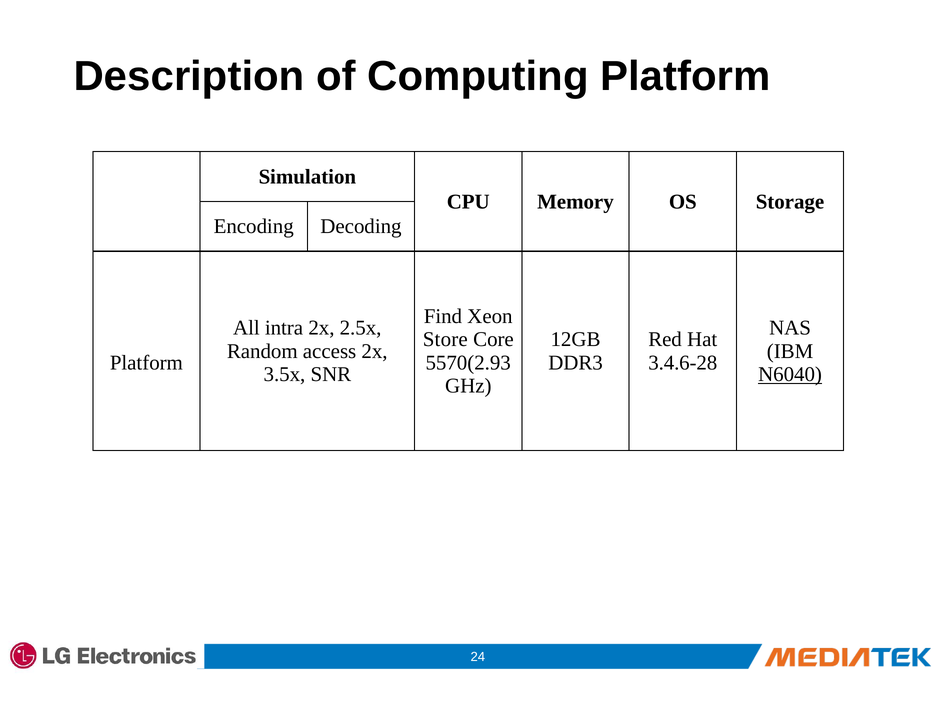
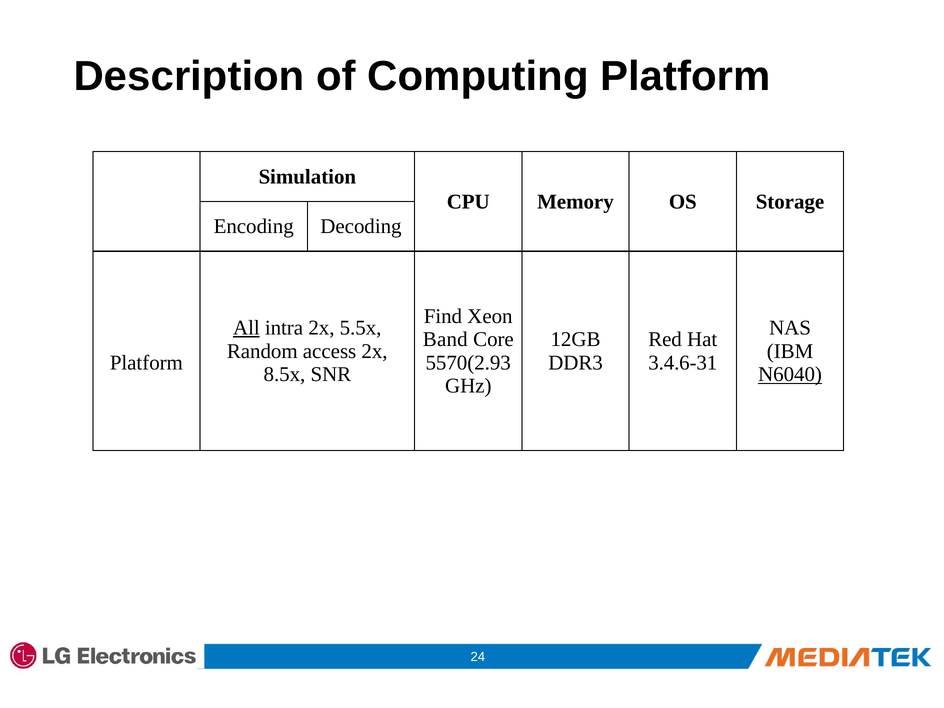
All underline: none -> present (246, 328)
2.5x: 2.5x -> 5.5x (361, 328)
Store: Store -> Band (445, 339)
3.4.6-28: 3.4.6-28 -> 3.4.6-31 (683, 363)
3.5x: 3.5x -> 8.5x (284, 374)
